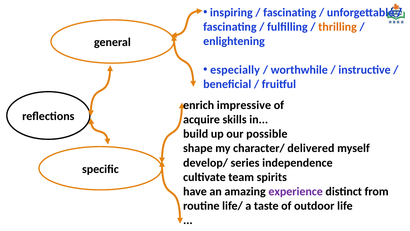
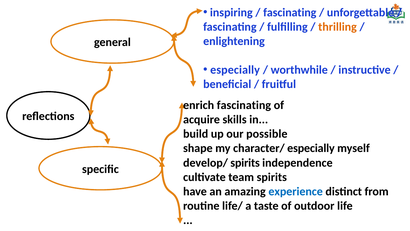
enrich impressive: impressive -> fascinating (244, 105)
character/ delivered: delivered -> especially (311, 148)
develop/ series: series -> spirits (245, 162)
experience colour: purple -> blue (296, 191)
